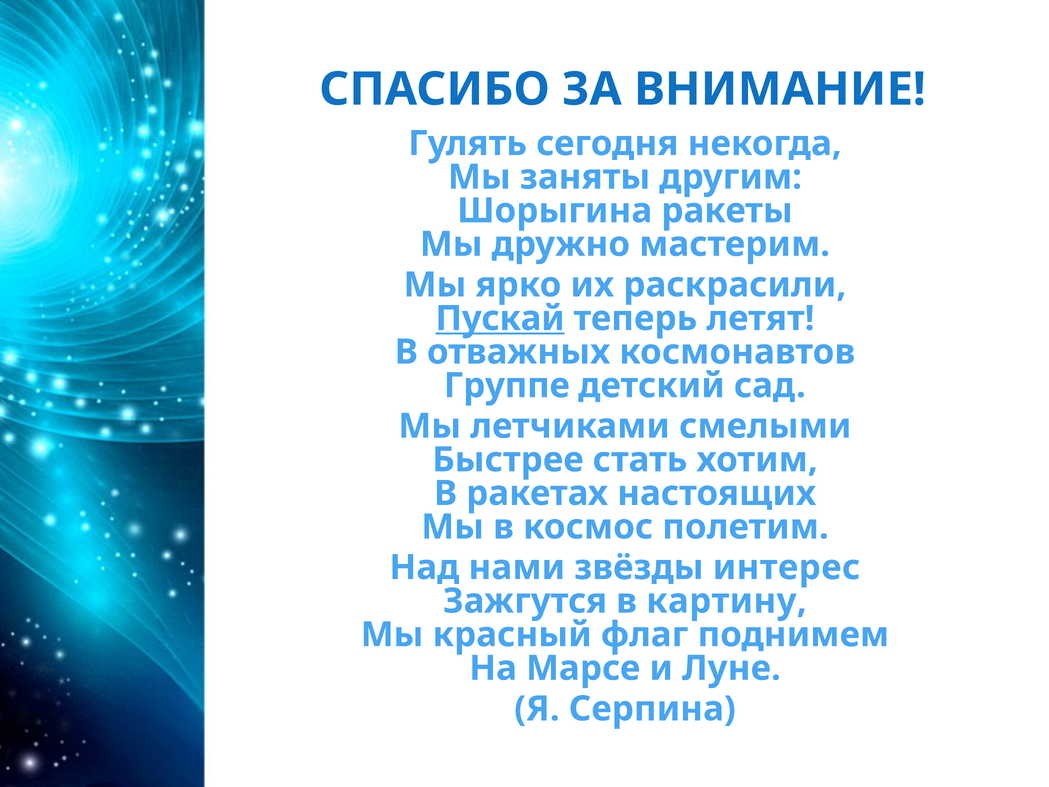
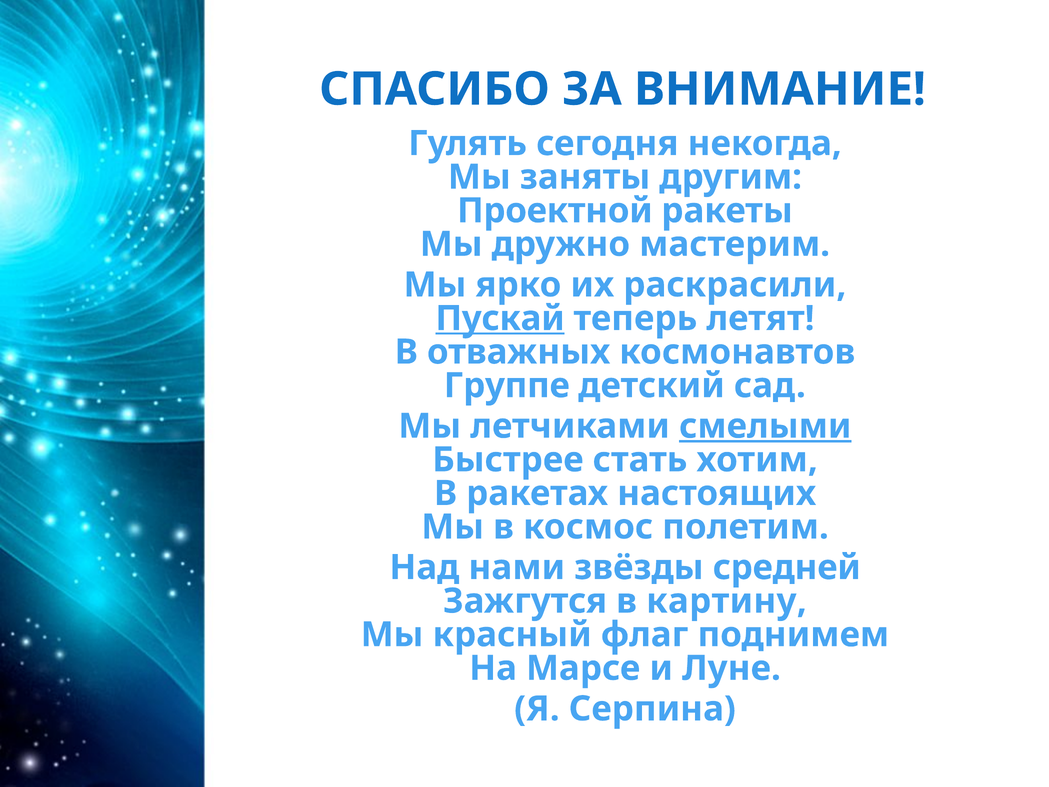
Шорыгина: Шорыгина -> Проектной (555, 211)
смелыми underline: none -> present (765, 426)
интерес: интерес -> средней (787, 567)
